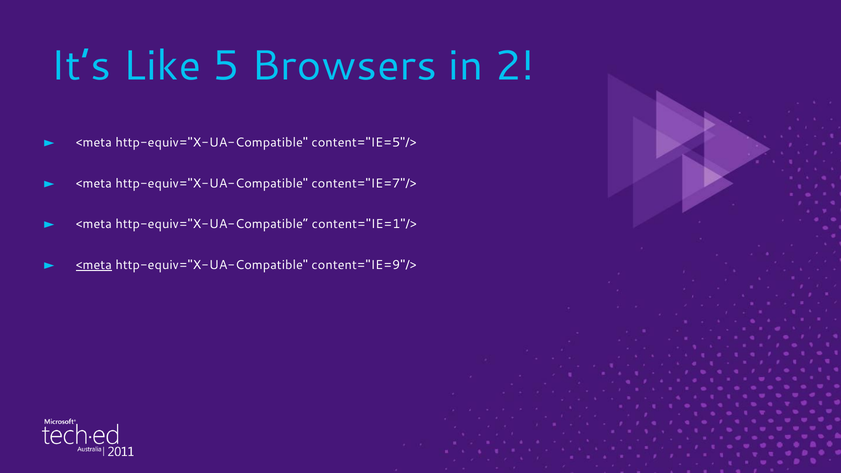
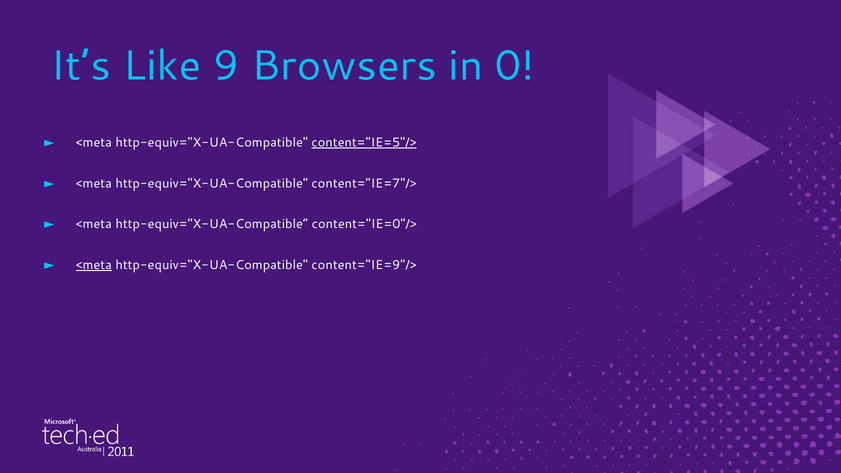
5: 5 -> 9 (226, 66)
2: 2 -> 0 (515, 66)
content="IE=5"/> underline: none -> present (364, 143)
content="IE=1"/>: content="IE=1"/> -> content="IE=0"/> (364, 224)
